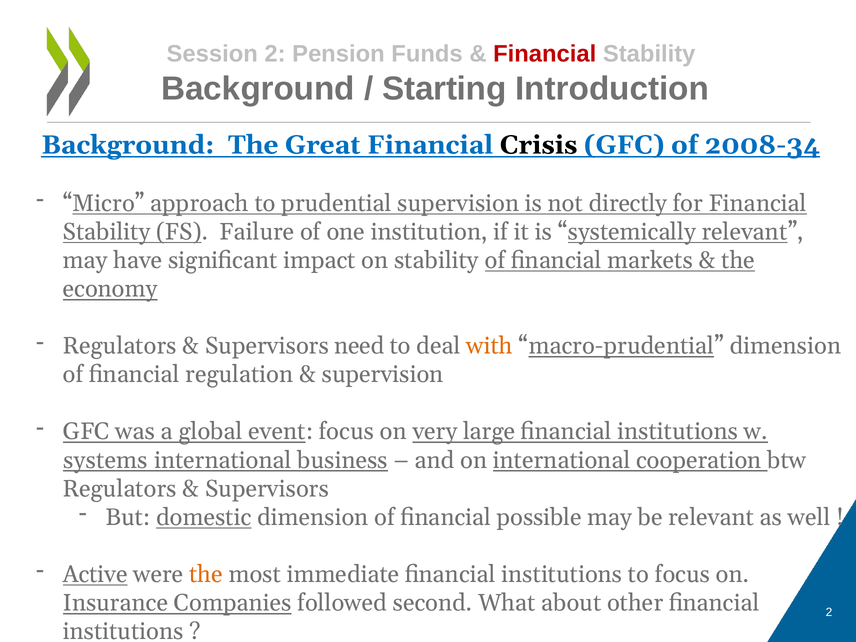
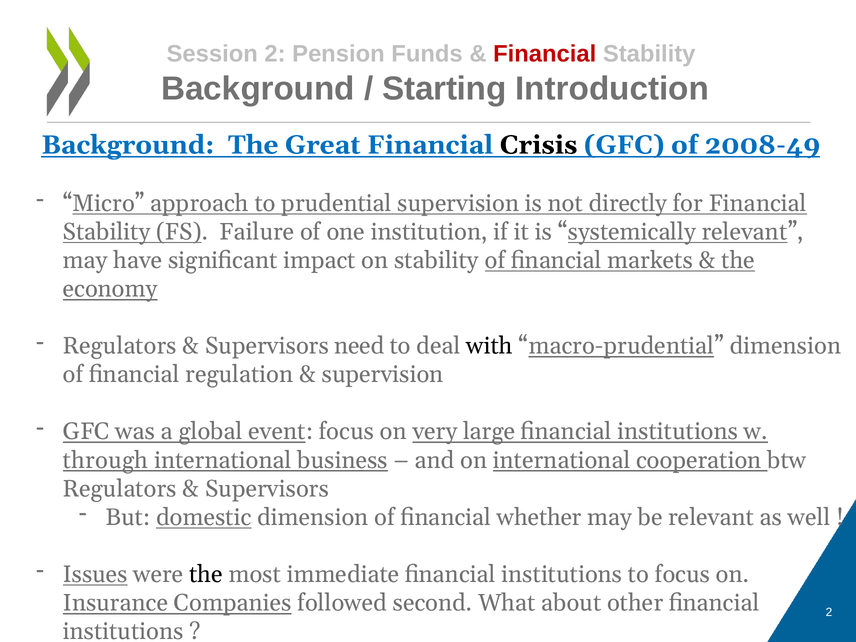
2008-34: 2008-34 -> 2008-49 (762, 145)
with colour: orange -> black (489, 346)
systems: systems -> through (105, 460)
possible: possible -> whether (539, 517)
Active: Active -> Issues (95, 574)
the colour: orange -> black (206, 574)
